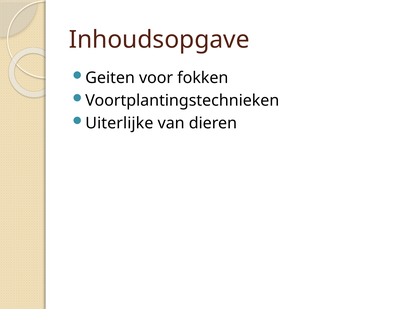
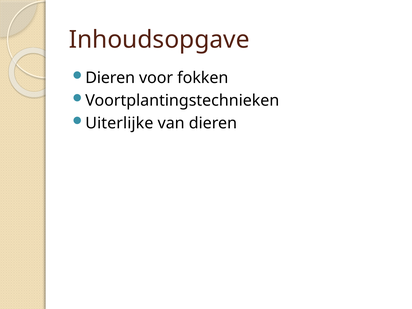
Geiten: Geiten -> Dieren (110, 78)
